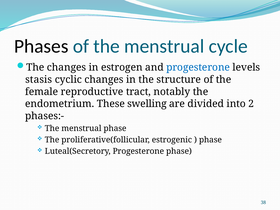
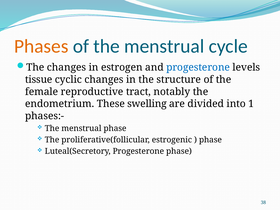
Phases colour: black -> orange (41, 46)
stasis: stasis -> tissue (39, 80)
2: 2 -> 1 (251, 104)
